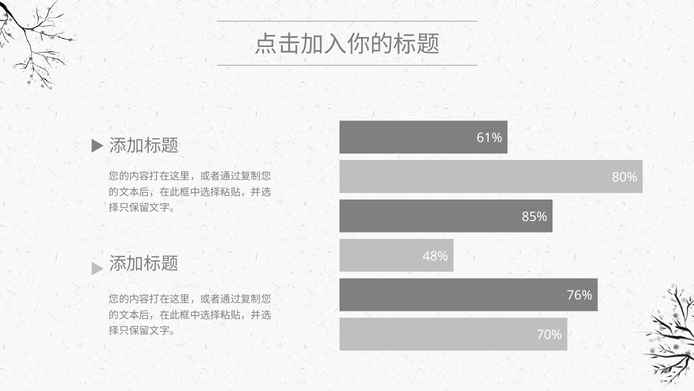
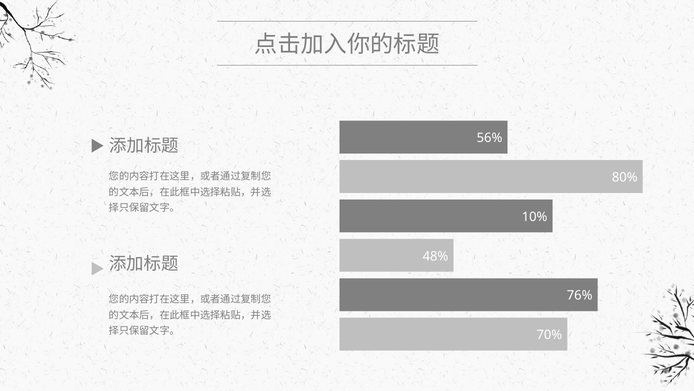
61%: 61% -> 56% (490, 138)
85%: 85% -> 10% (535, 217)
